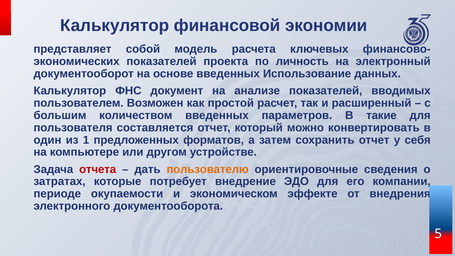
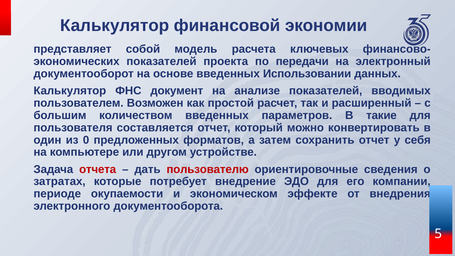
личность: личность -> передачи (302, 61)
Использование: Использование -> Использовании (307, 74)
1: 1 -> 0 (86, 140)
пользователю colour: orange -> red (208, 169)
